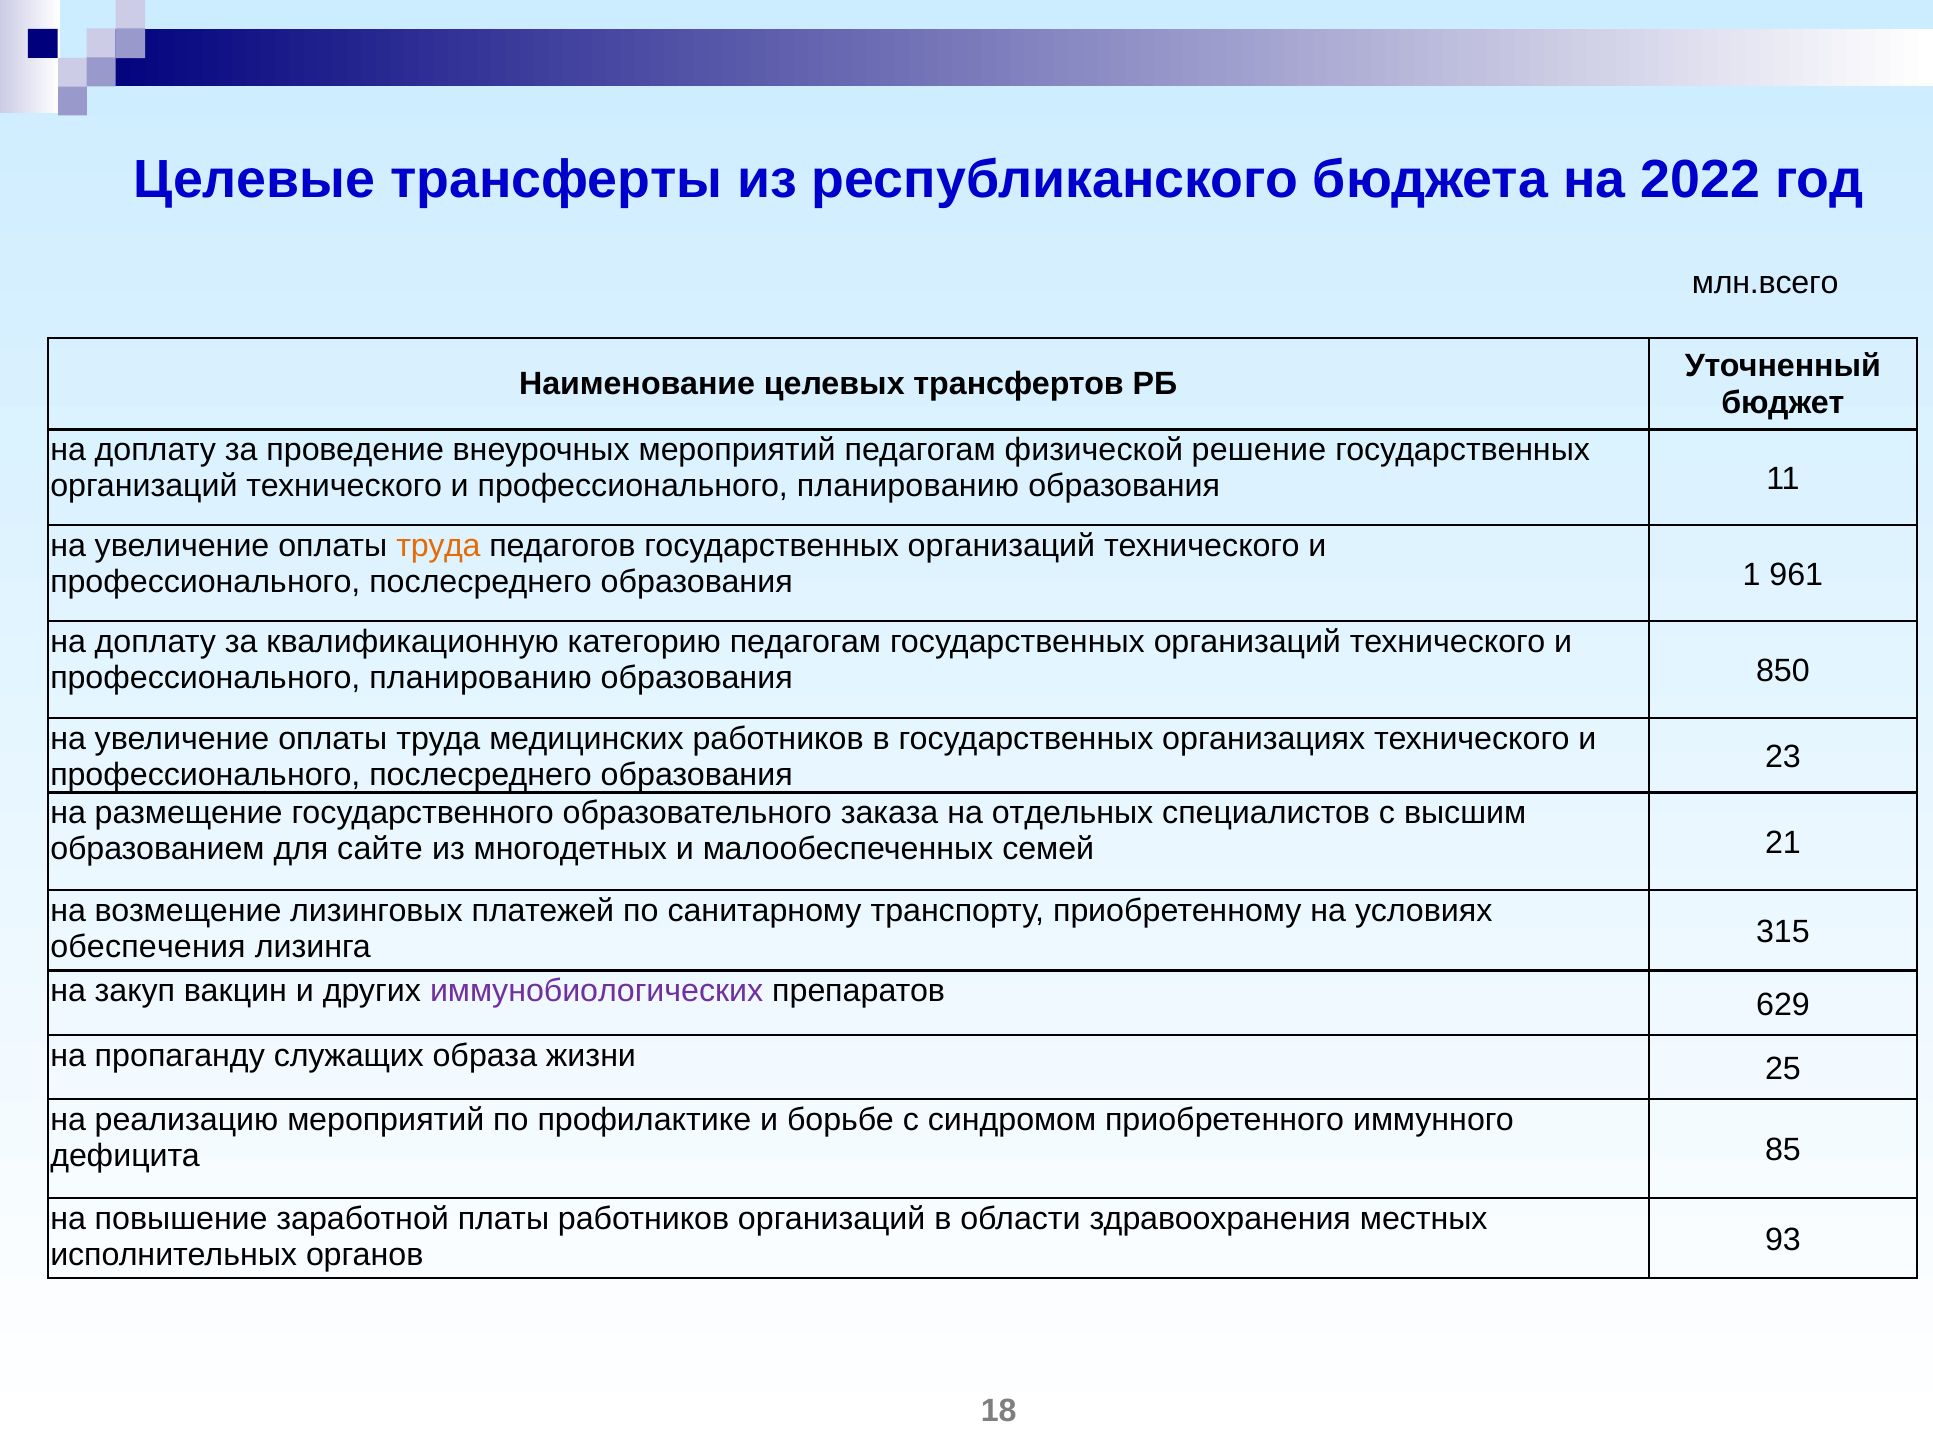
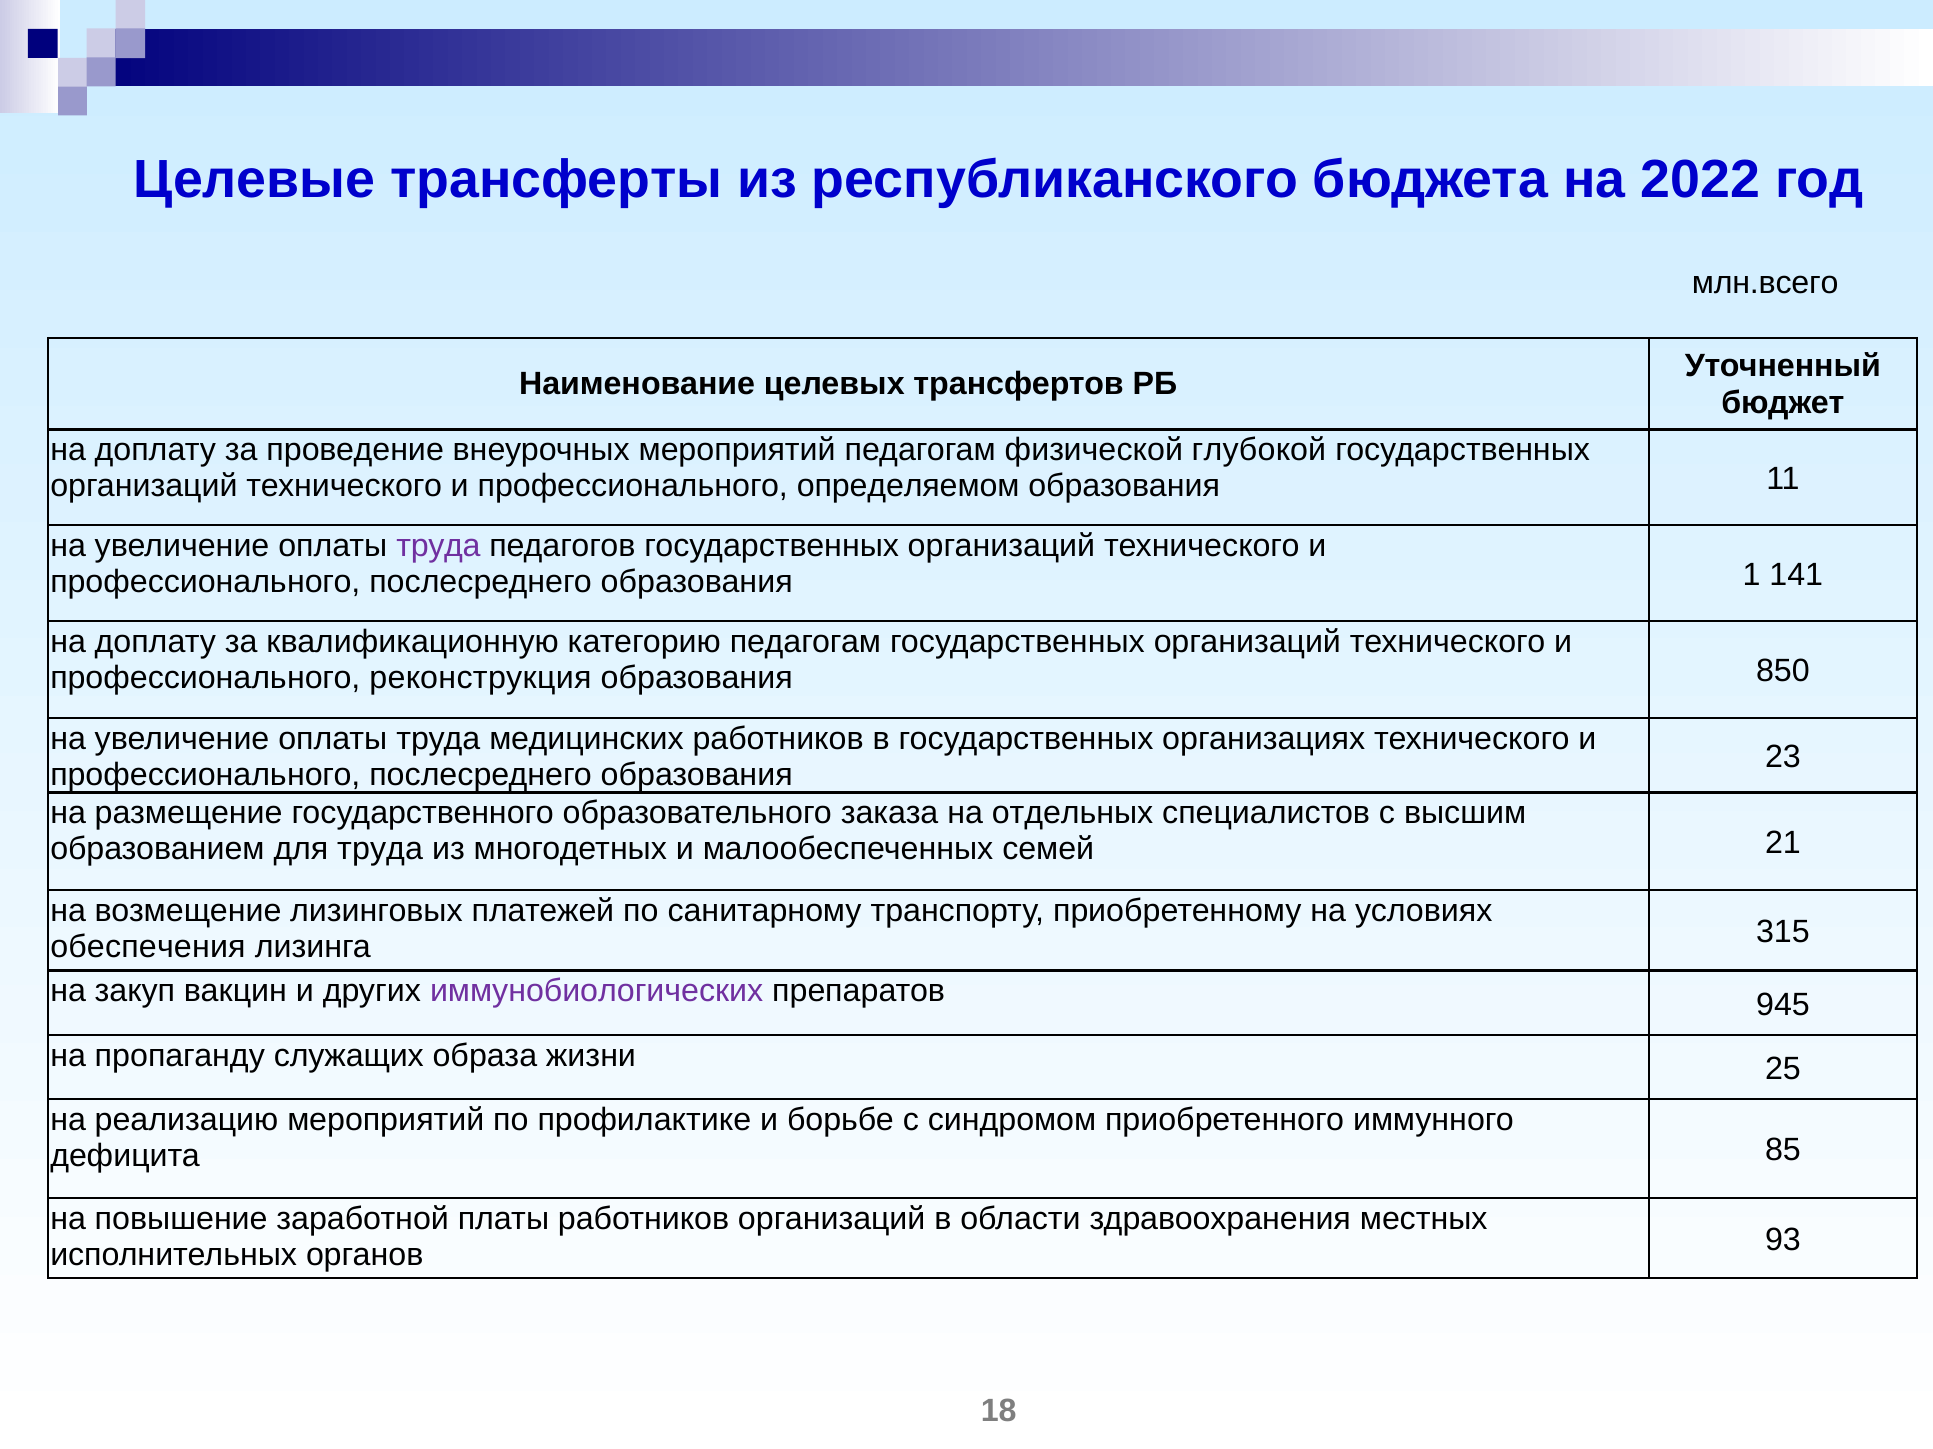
решение: решение -> глубокой (1259, 450)
планированию: планированию -> определяемом (908, 486)
труда colour: orange -> purple (438, 546)
961: 961 -> 141 (1796, 575)
планированию: планированию -> реконструкция (480, 678)
для сайте: сайте -> труда (380, 850)
629: 629 -> 945 (1783, 1005)
